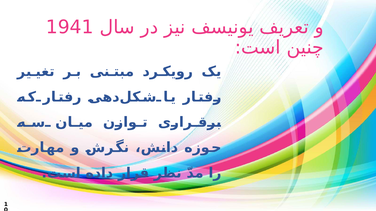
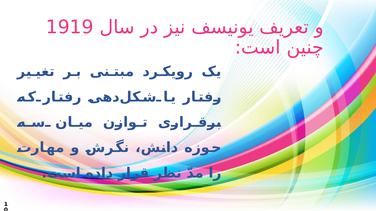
1941: 1941 -> 1919 (70, 27)
